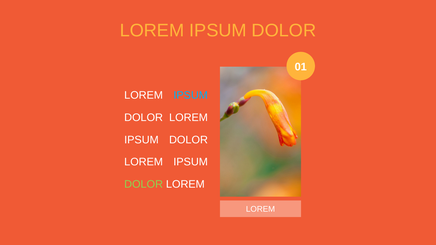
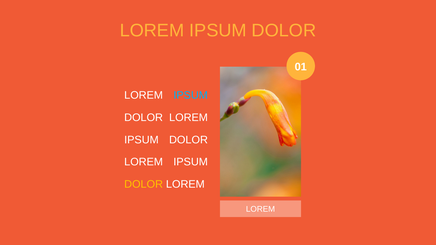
DOLOR colour: light green -> yellow (144, 184)
